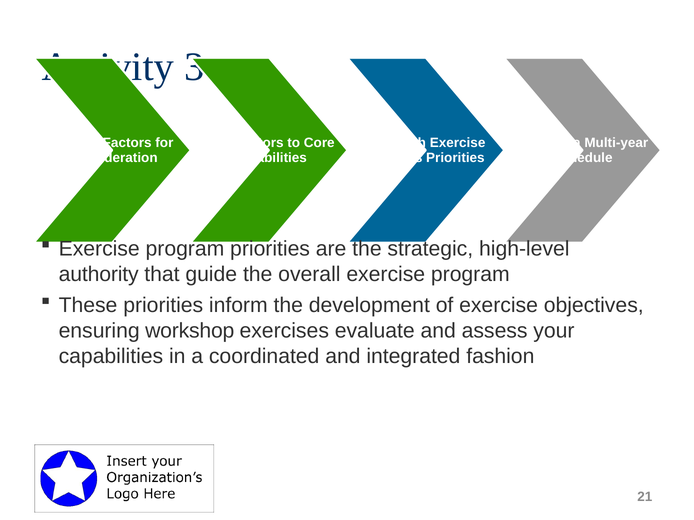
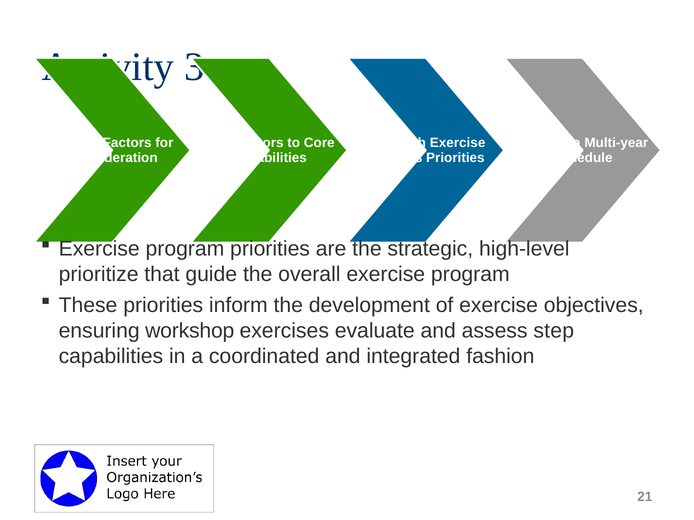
authority: authority -> prioritize (99, 274)
your: your -> step (554, 331)
